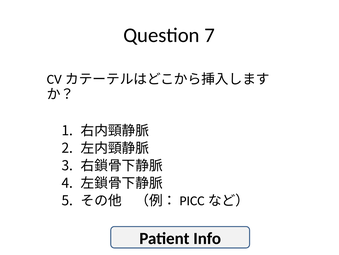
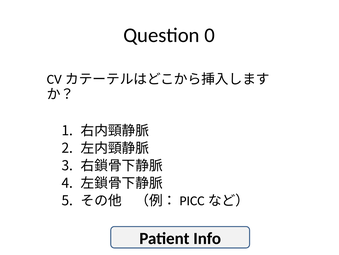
7: 7 -> 0 (210, 35)
